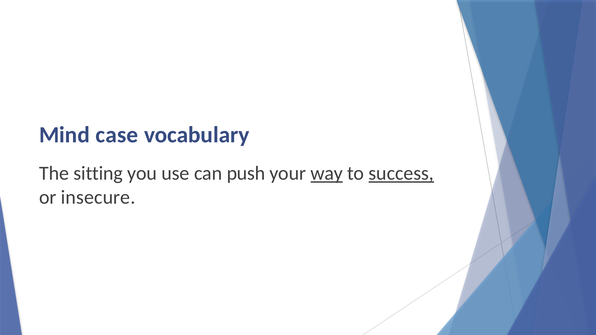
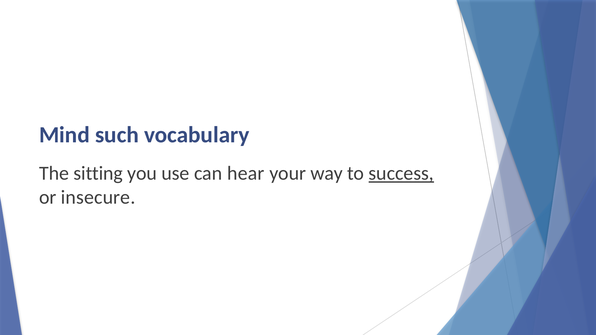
case: case -> such (117, 135)
push: push -> hear (246, 174)
way underline: present -> none (327, 174)
